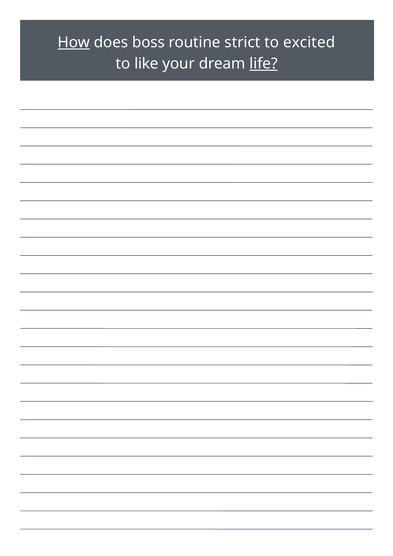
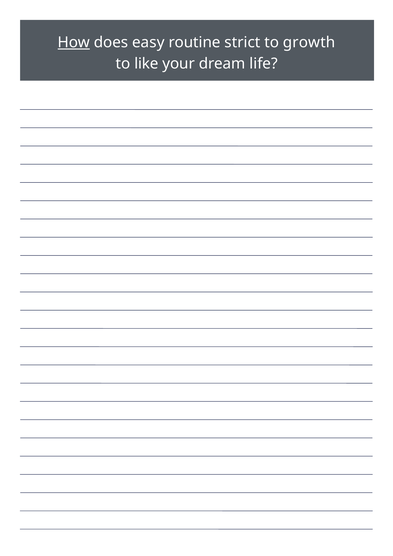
boss: boss -> easy (148, 42)
excited: excited -> growth (309, 42)
life underline: present -> none (264, 64)
